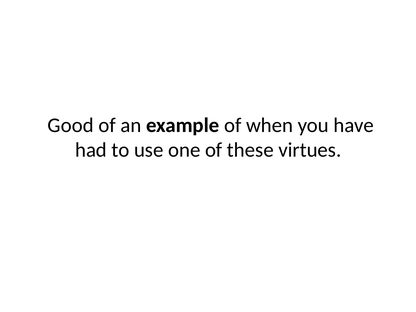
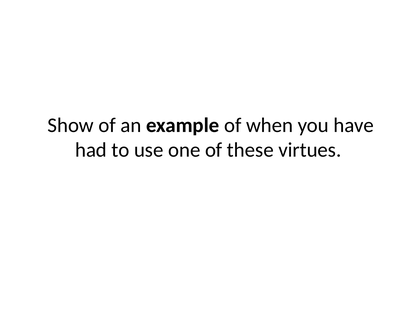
Good: Good -> Show (71, 125)
